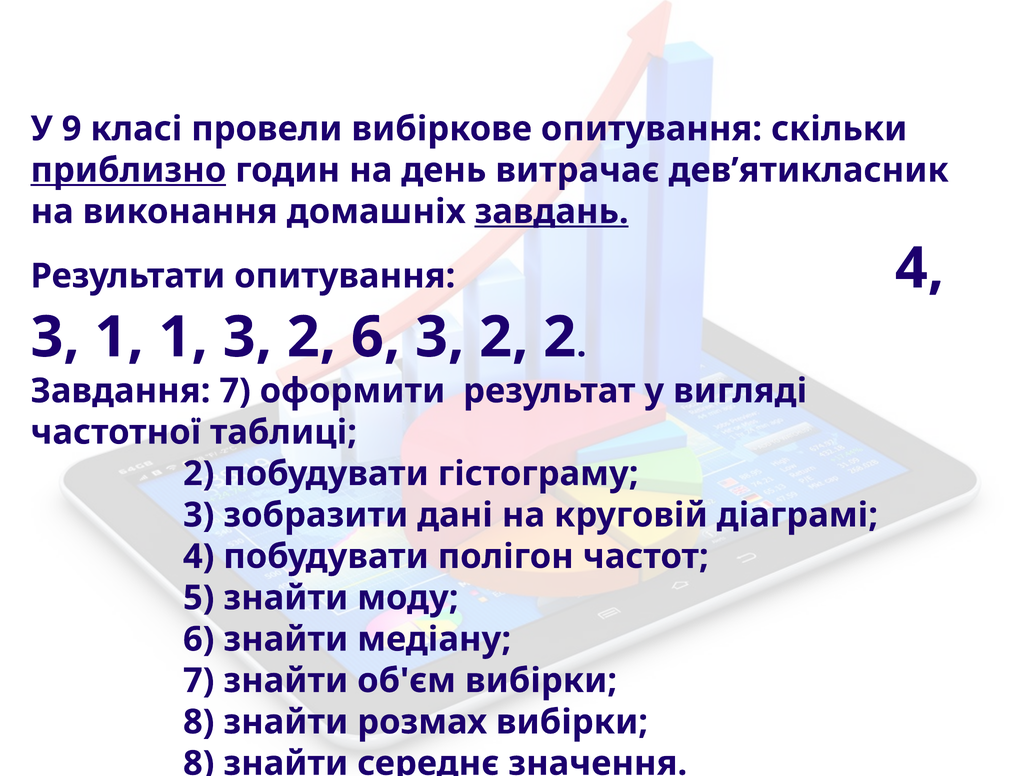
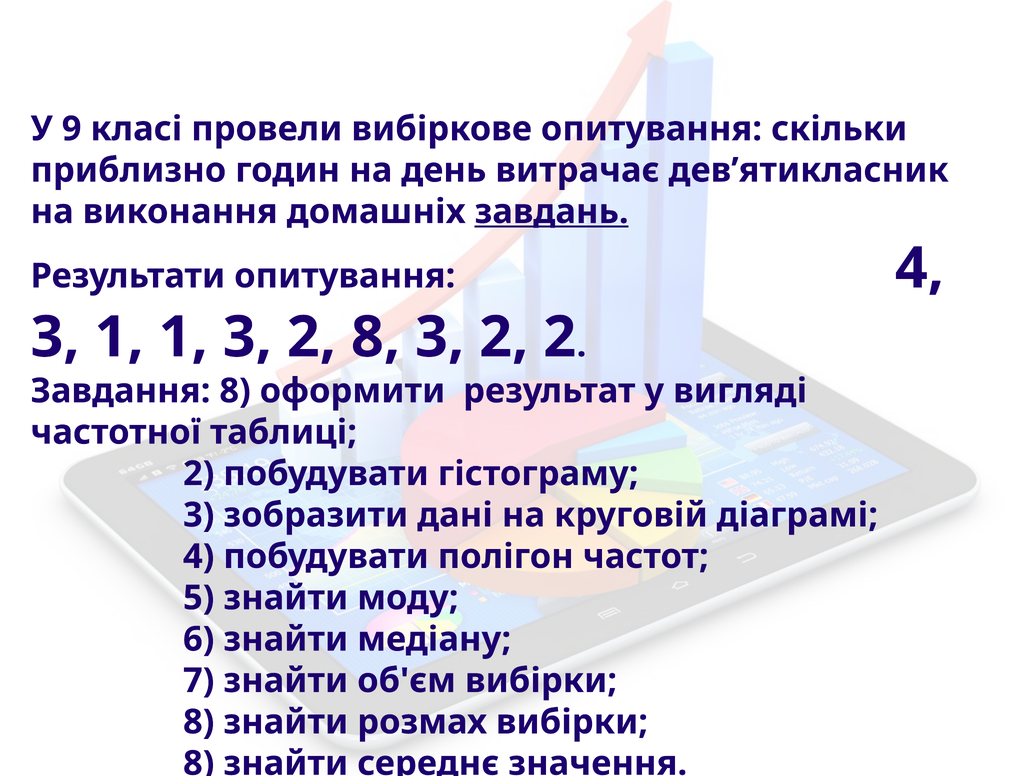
приблизно underline: present -> none (128, 170)
2 6: 6 -> 8 (376, 337)
Завдання 7: 7 -> 8 (235, 391)
